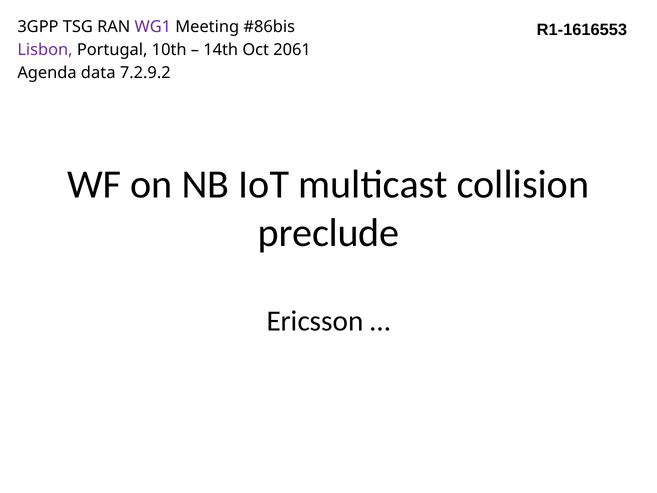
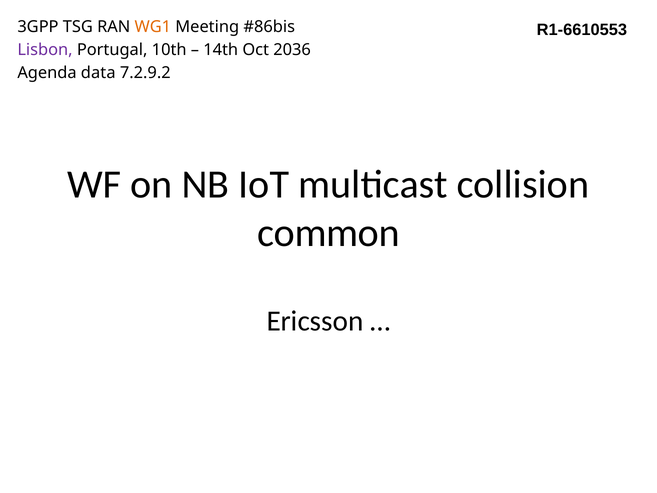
WG1 colour: purple -> orange (153, 27)
R1-1616553: R1-1616553 -> R1-6610553 (582, 30)
2061: 2061 -> 2036 (292, 50)
preclude: preclude -> common (329, 233)
